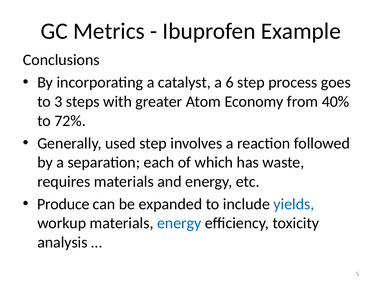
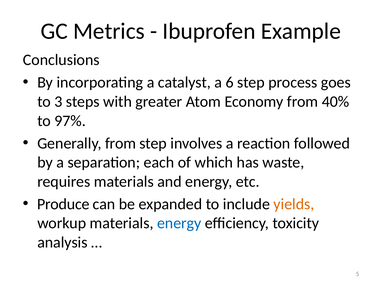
72%: 72% -> 97% (70, 121)
Generally used: used -> from (121, 143)
yields colour: blue -> orange (294, 204)
